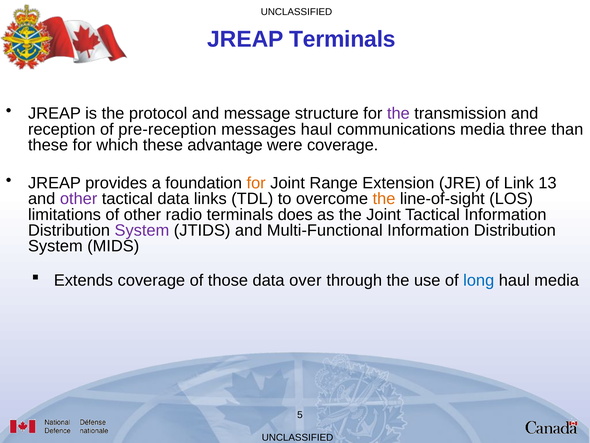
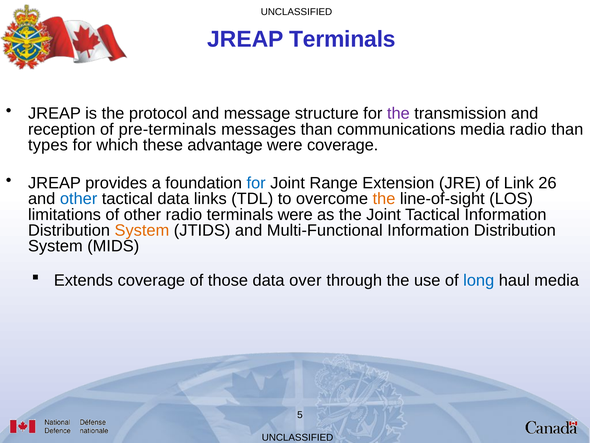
pre-reception: pre-reception -> pre-terminals (167, 129)
messages haul: haul -> than (317, 129)
media three: three -> radio (528, 129)
these: these -> types (48, 145)
for colour: orange -> blue (256, 183)
13: 13 -> 26 (547, 183)
other colour: purple -> blue (79, 199)
terminals does: does -> were (295, 214)
System colour: purple -> orange (142, 230)
